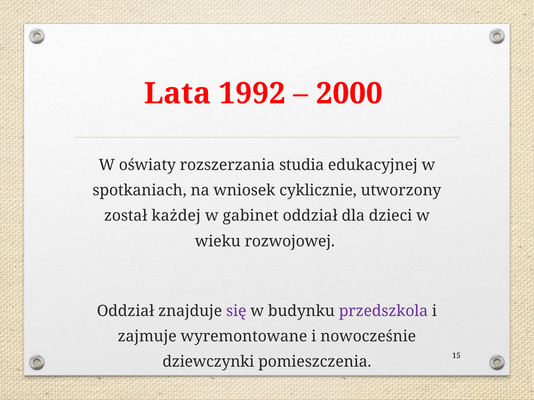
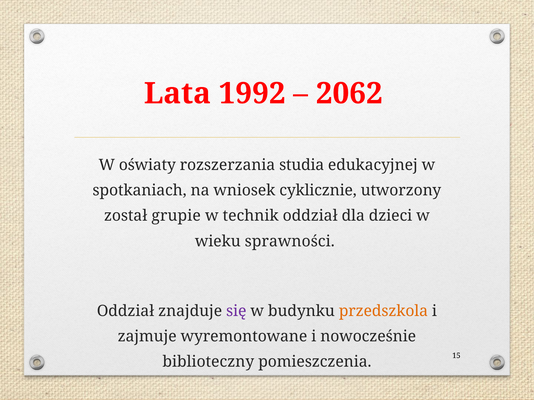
2000: 2000 -> 2062 (349, 94)
każdej: każdej -> grupie (176, 216)
gabinet: gabinet -> technik (251, 216)
rozwojowej: rozwojowej -> sprawności (290, 242)
przedszkola colour: purple -> orange (383, 311)
dziewczynki: dziewczynki -> biblioteczny (208, 362)
